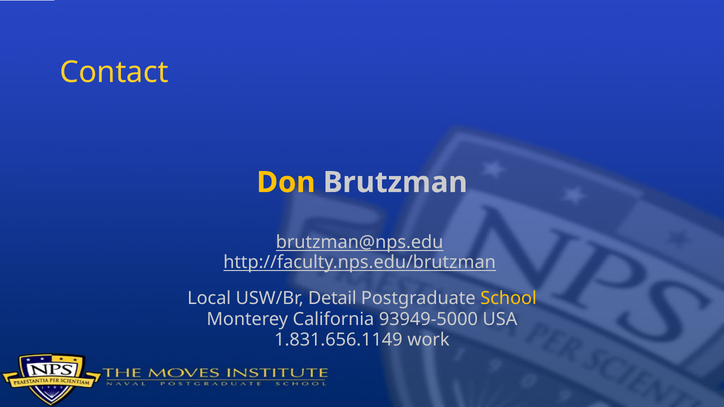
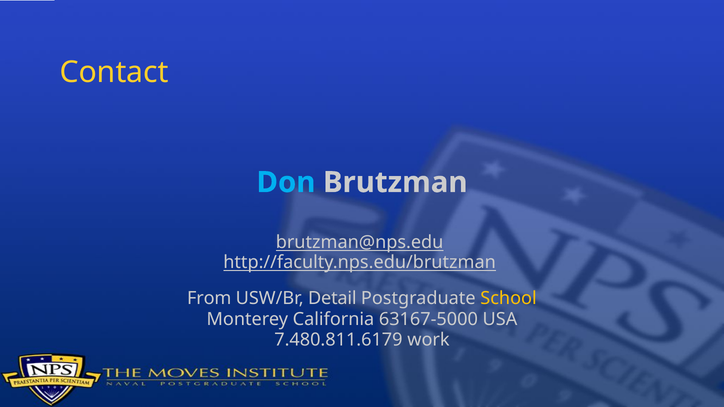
Don colour: yellow -> light blue (286, 183)
Local: Local -> From (209, 298)
93949-5000: 93949-5000 -> 63167-5000 (428, 319)
1.831.656.1149: 1.831.656.1149 -> 7.480.811.6179 (338, 340)
